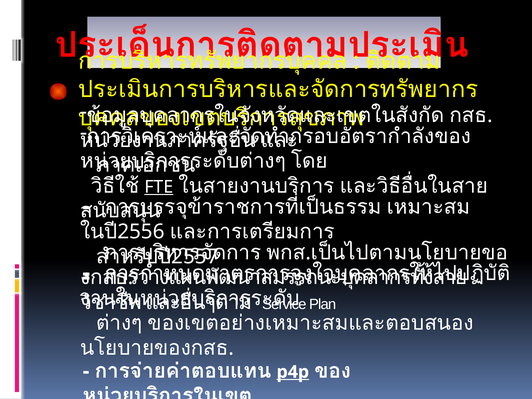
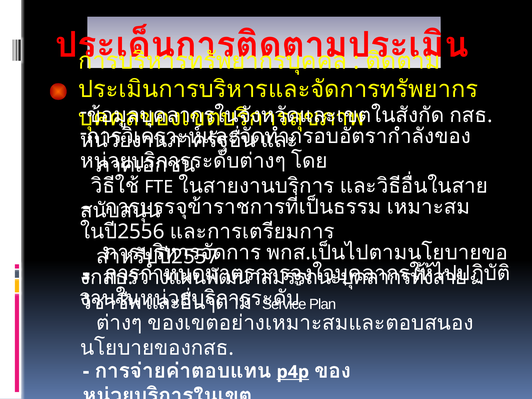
FTE underline: present -> none (159, 187)
